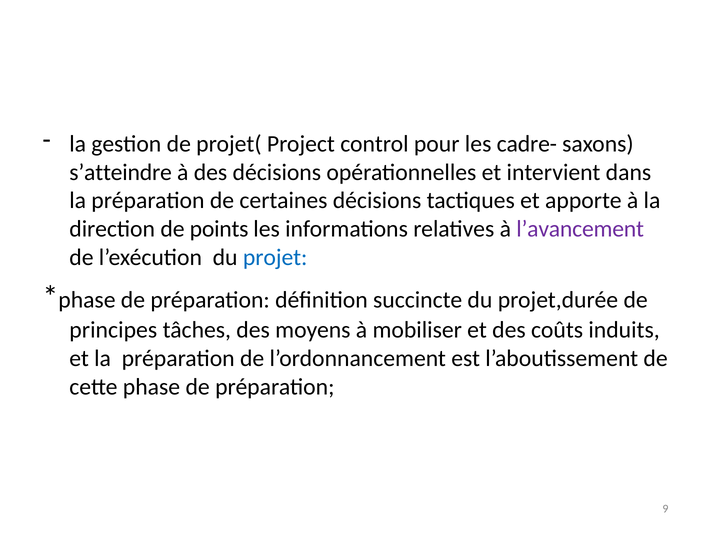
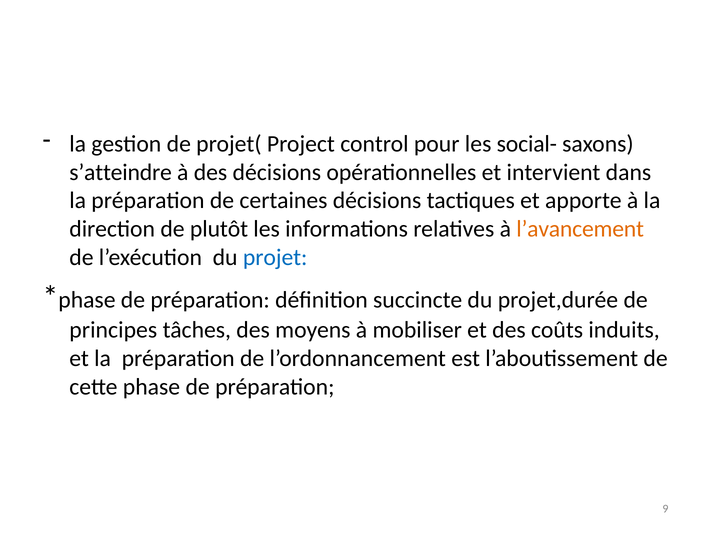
cadre-: cadre- -> social- (527, 144)
points: points -> plutôt (219, 229)
l’avancement colour: purple -> orange (580, 229)
